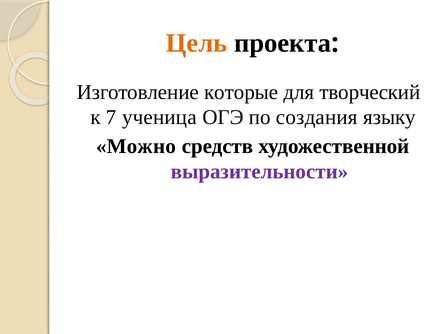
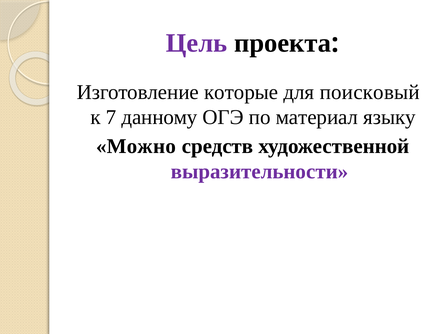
Цель colour: orange -> purple (197, 43)
творческий: творческий -> поисковый (370, 92)
ученица: ученица -> данному (160, 117)
создания: создания -> материал (317, 117)
